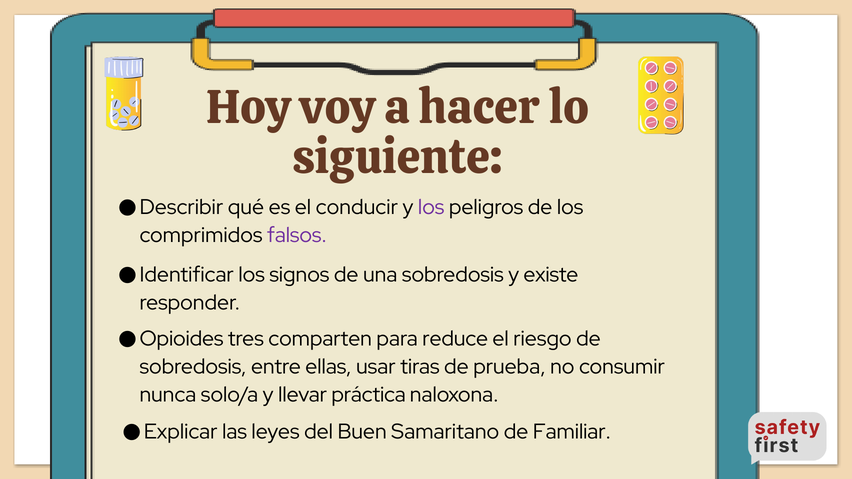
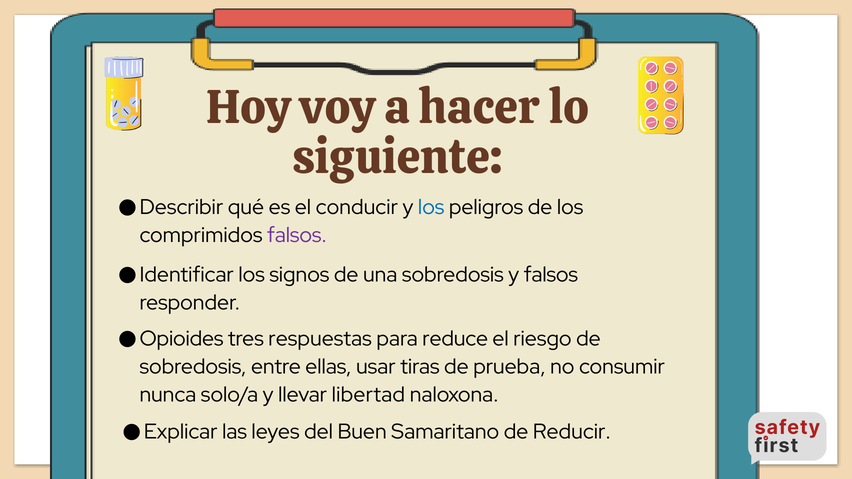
los colour: purple -> blue (431, 207)
y existe: existe -> falsos (551, 275)
comparten: comparten -> respuestas (320, 339)
práctica: práctica -> libertad (368, 395)
Familiar: Familiar -> Reducir (572, 432)
